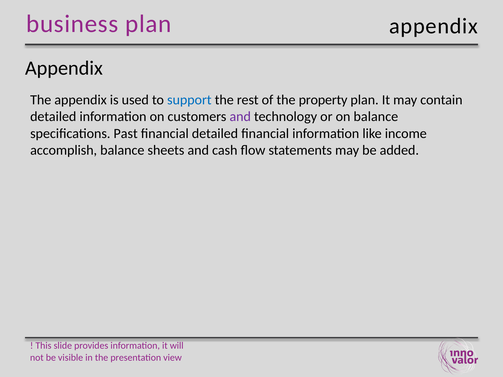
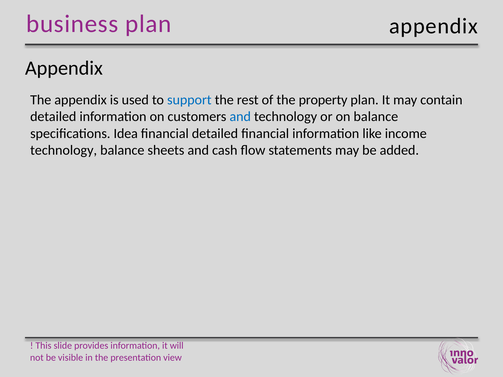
and colour: purple -> blue (240, 117)
Past: Past -> Idea (126, 134)
accomplish: accomplish -> technology (64, 150)
